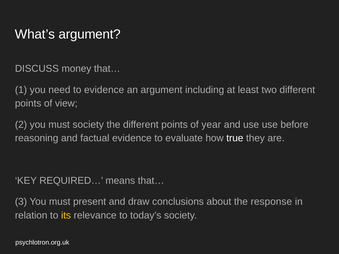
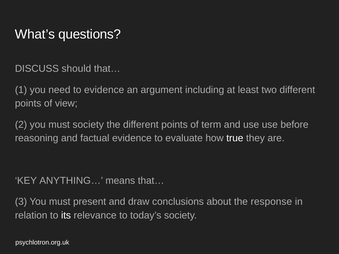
What’s argument: argument -> questions (90, 34)
money: money -> should (76, 69)
year: year -> term (211, 125)
REQUIRED…: REQUIRED… -> ANYTHING… (71, 181)
its colour: yellow -> white (66, 216)
